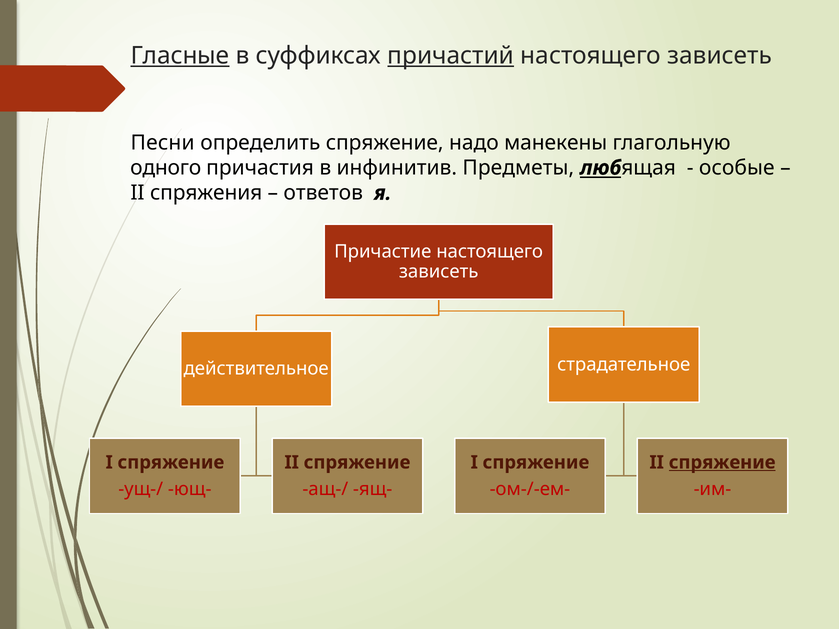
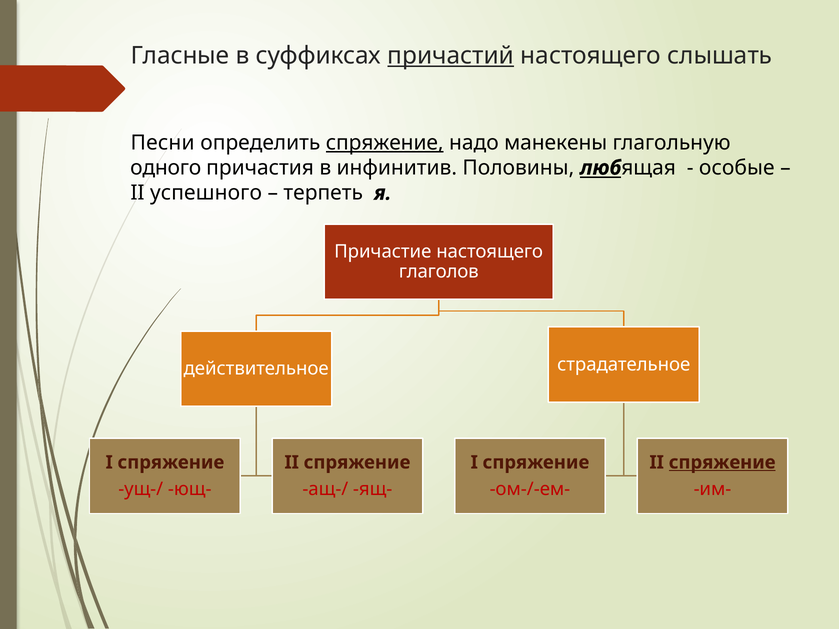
Гласные underline: present -> none (180, 56)
зависеть: зависеть -> слышать (720, 56)
спряжение underline: none -> present (385, 143)
Предметы: Предметы -> Половины (518, 168)
спряжения: спряжения -> успешного (206, 193)
ответов: ответов -> терпеть (323, 193)
зависеть: зависеть -> глаголов (439, 272)
